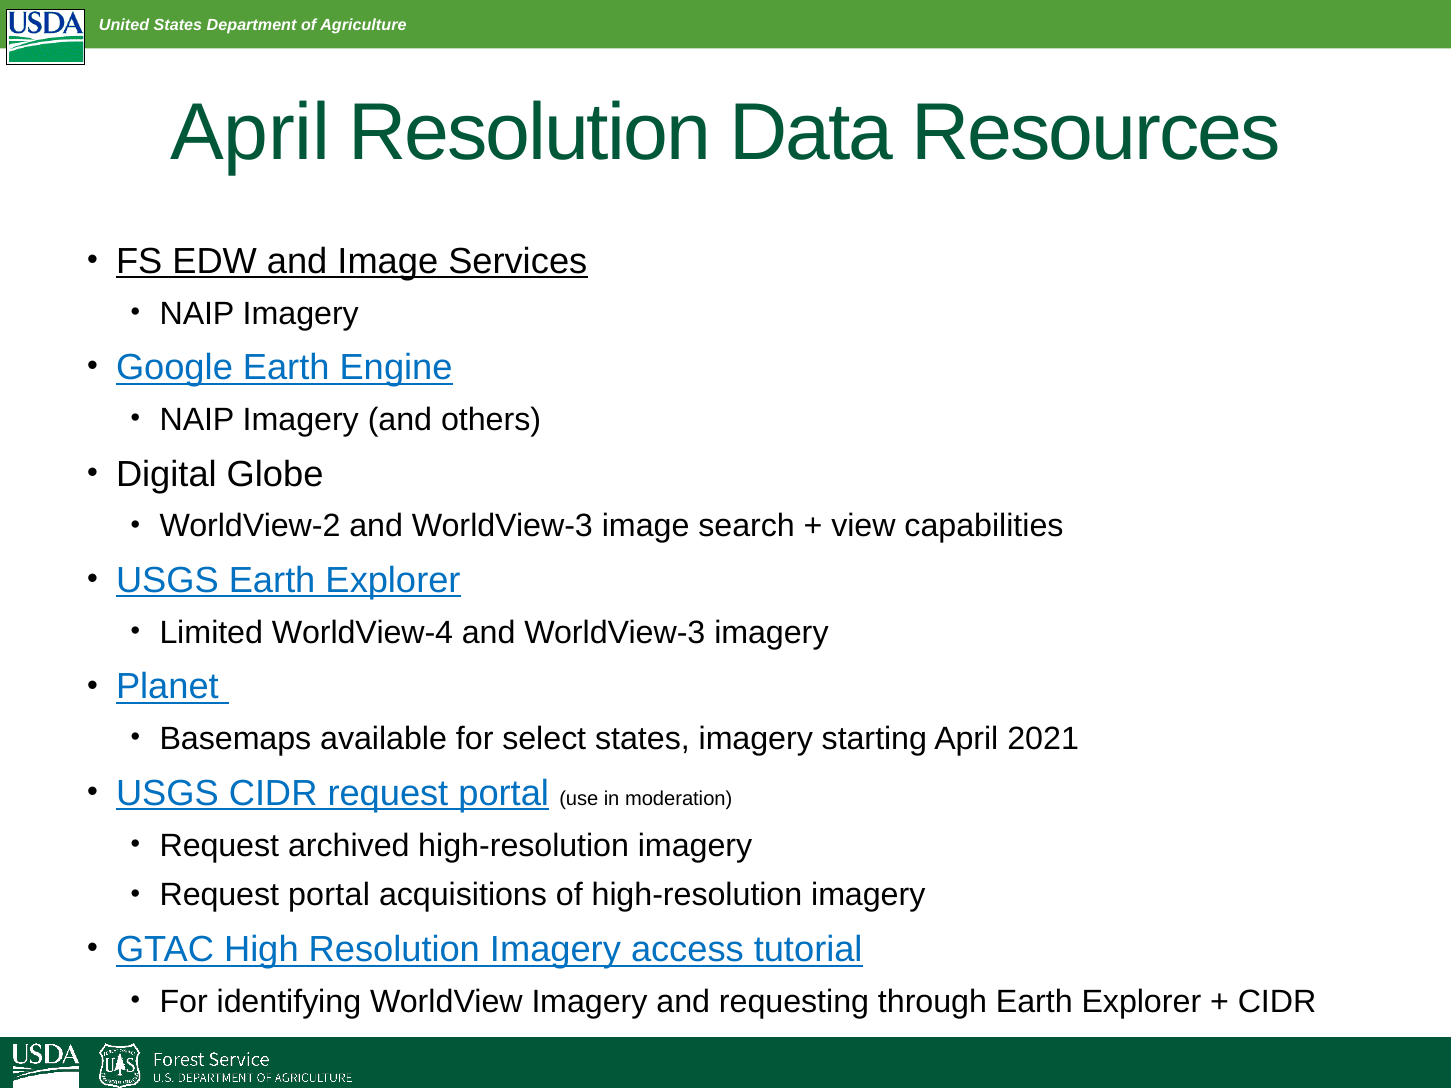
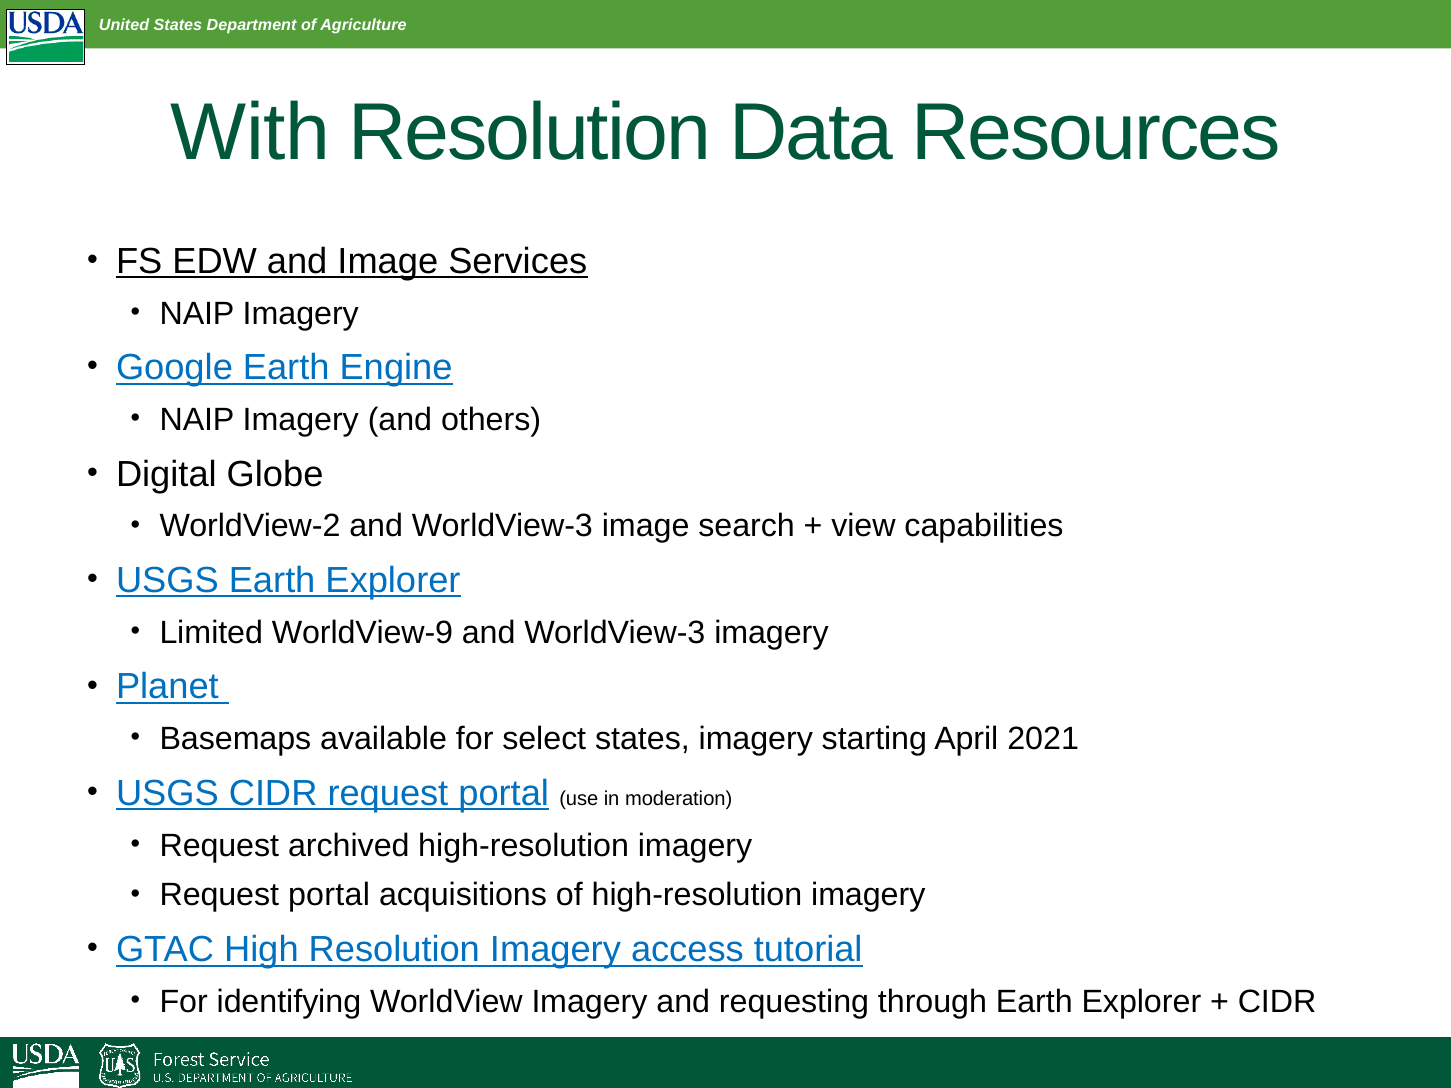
April: April -> With (250, 133)
WorldView-4: WorldView-4 -> WorldView-9 (362, 633)
